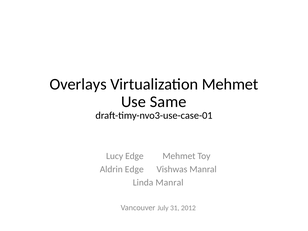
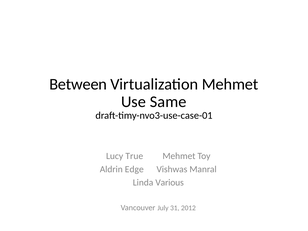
Overlays: Overlays -> Between (78, 84)
Lucy Edge: Edge -> True (134, 156)
Linda Manral: Manral -> Various (170, 183)
